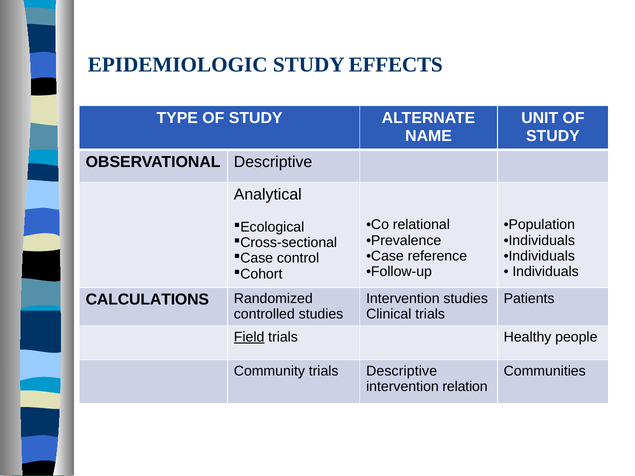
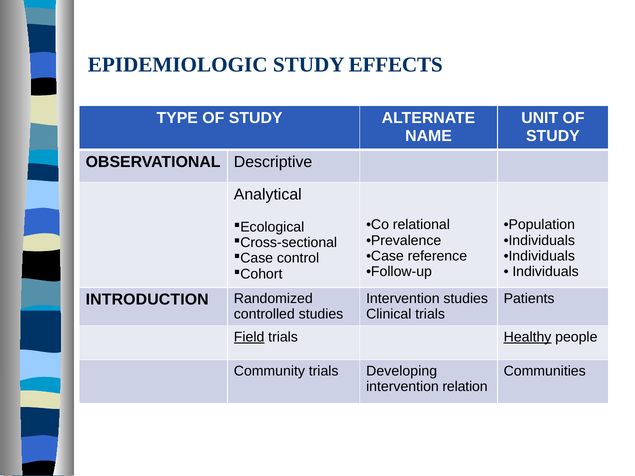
CALCULATIONS: CALCULATIONS -> INTRODUCTION (147, 300)
Healthy underline: none -> present (528, 337)
trials Descriptive: Descriptive -> Developing (402, 371)
